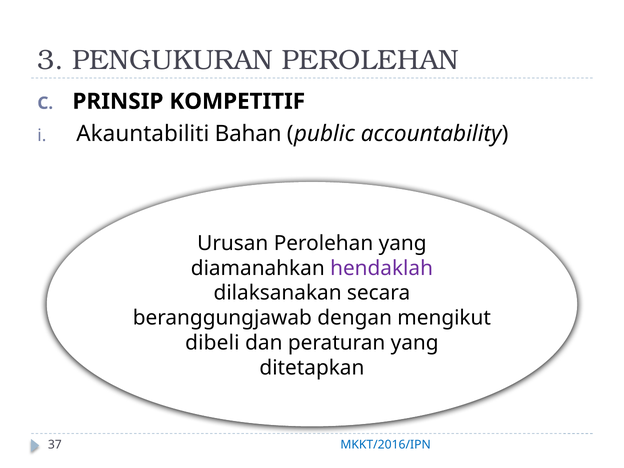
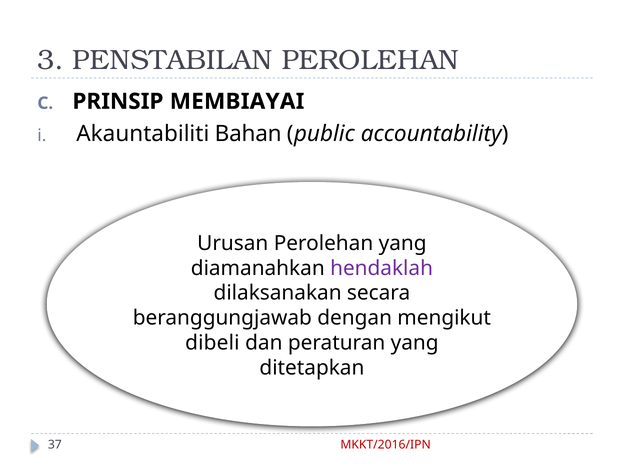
PENGUKURAN: PENGUKURAN -> PENSTABILAN (172, 60)
KOMPETITIF: KOMPETITIF -> MEMBIAYAI (237, 101)
MKKT/2016/IPN colour: blue -> red (386, 445)
